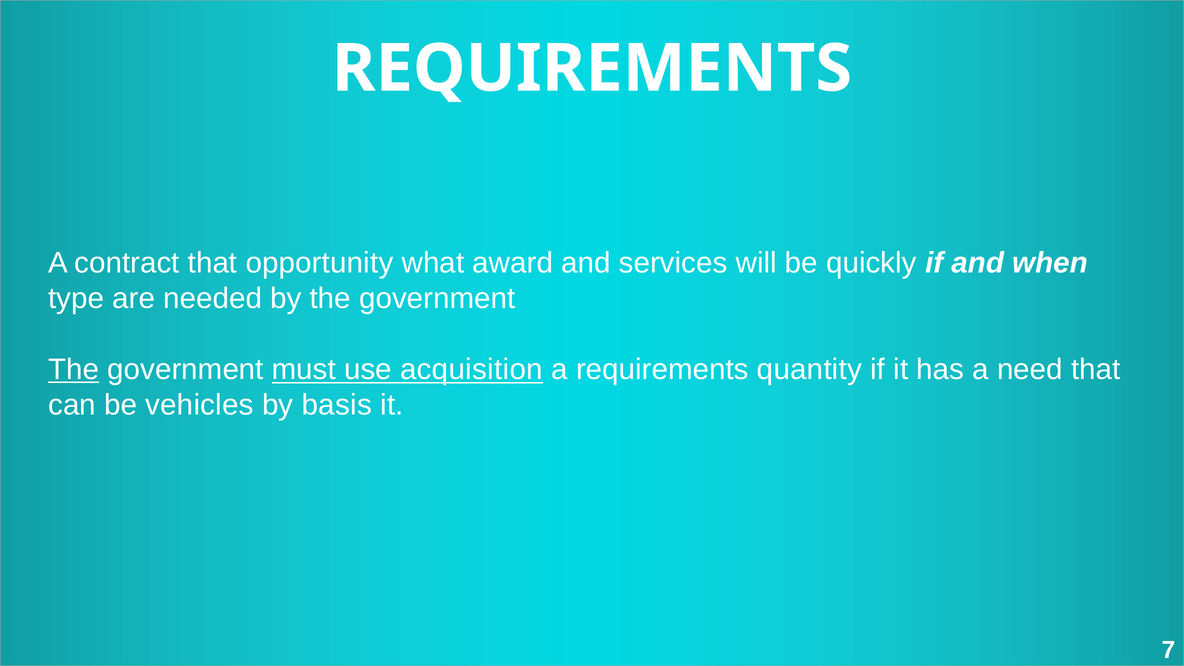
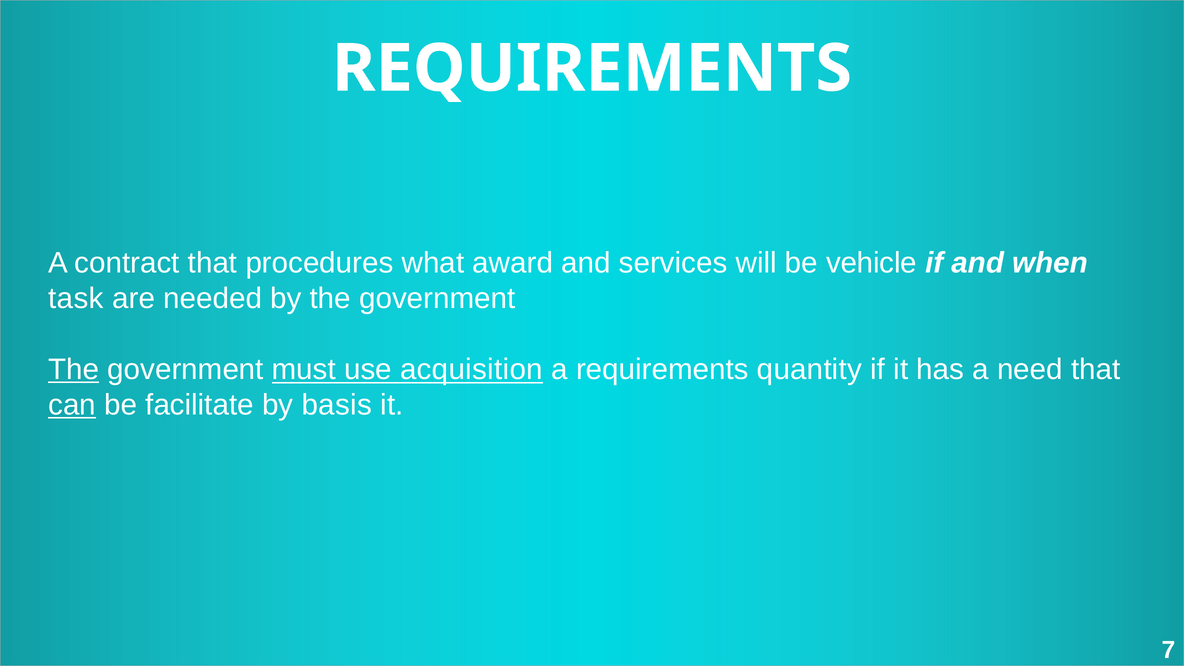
opportunity: opportunity -> procedures (320, 263)
quickly: quickly -> vehicle (871, 263)
type: type -> task (76, 299)
can underline: none -> present (72, 405)
vehicles: vehicles -> facilitate (200, 405)
